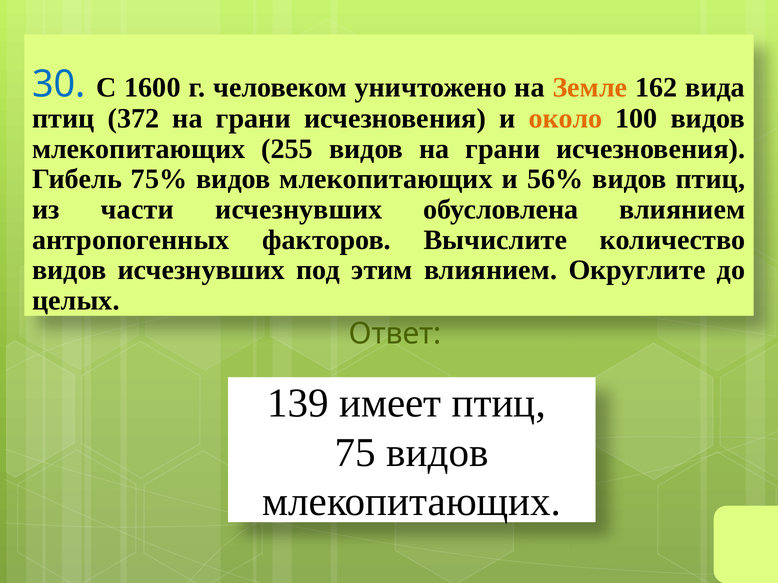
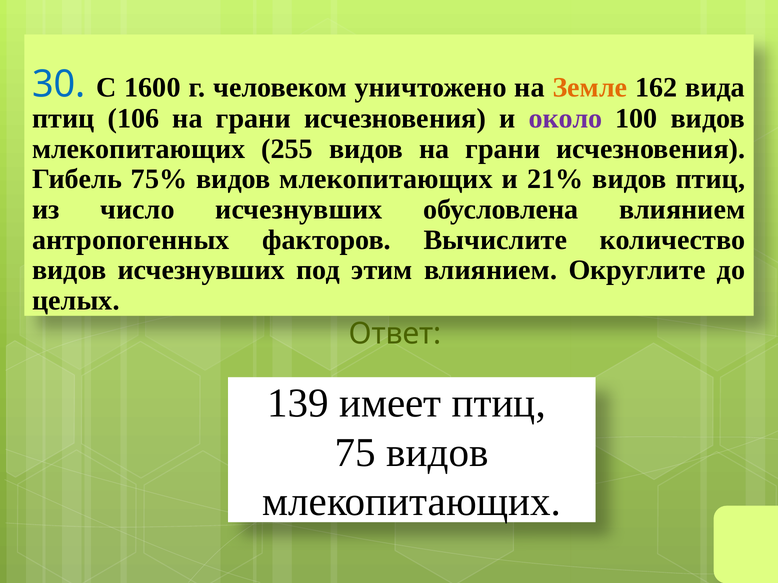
372: 372 -> 106 (133, 119)
около colour: orange -> purple (565, 119)
56%: 56% -> 21% (555, 179)
части: части -> число (137, 210)
